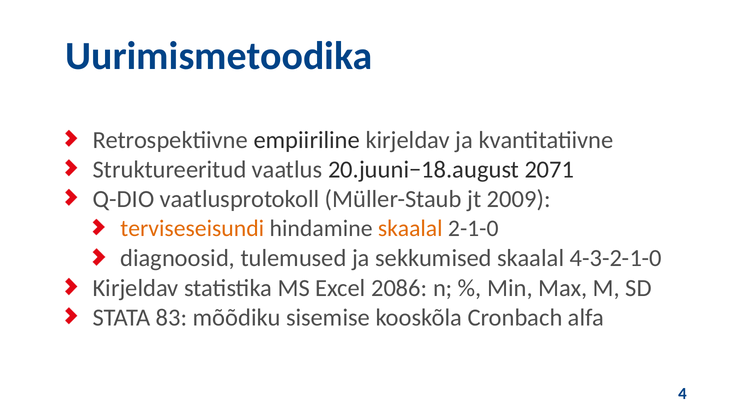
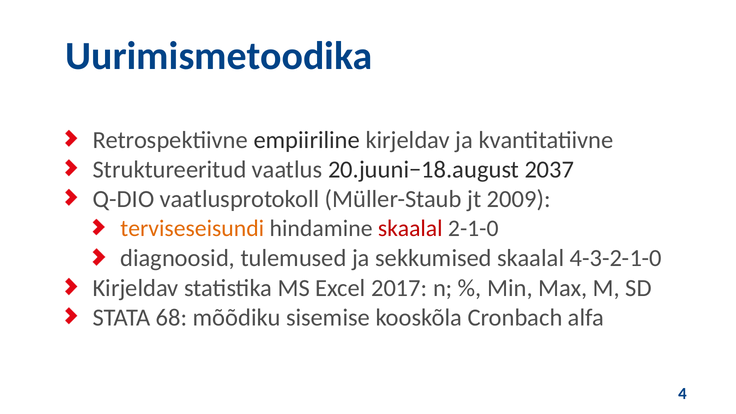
2071: 2071 -> 2037 (549, 170)
skaalal colour: orange -> red (410, 228)
2086: 2086 -> 2017 (399, 288)
83: 83 -> 68 (172, 318)
